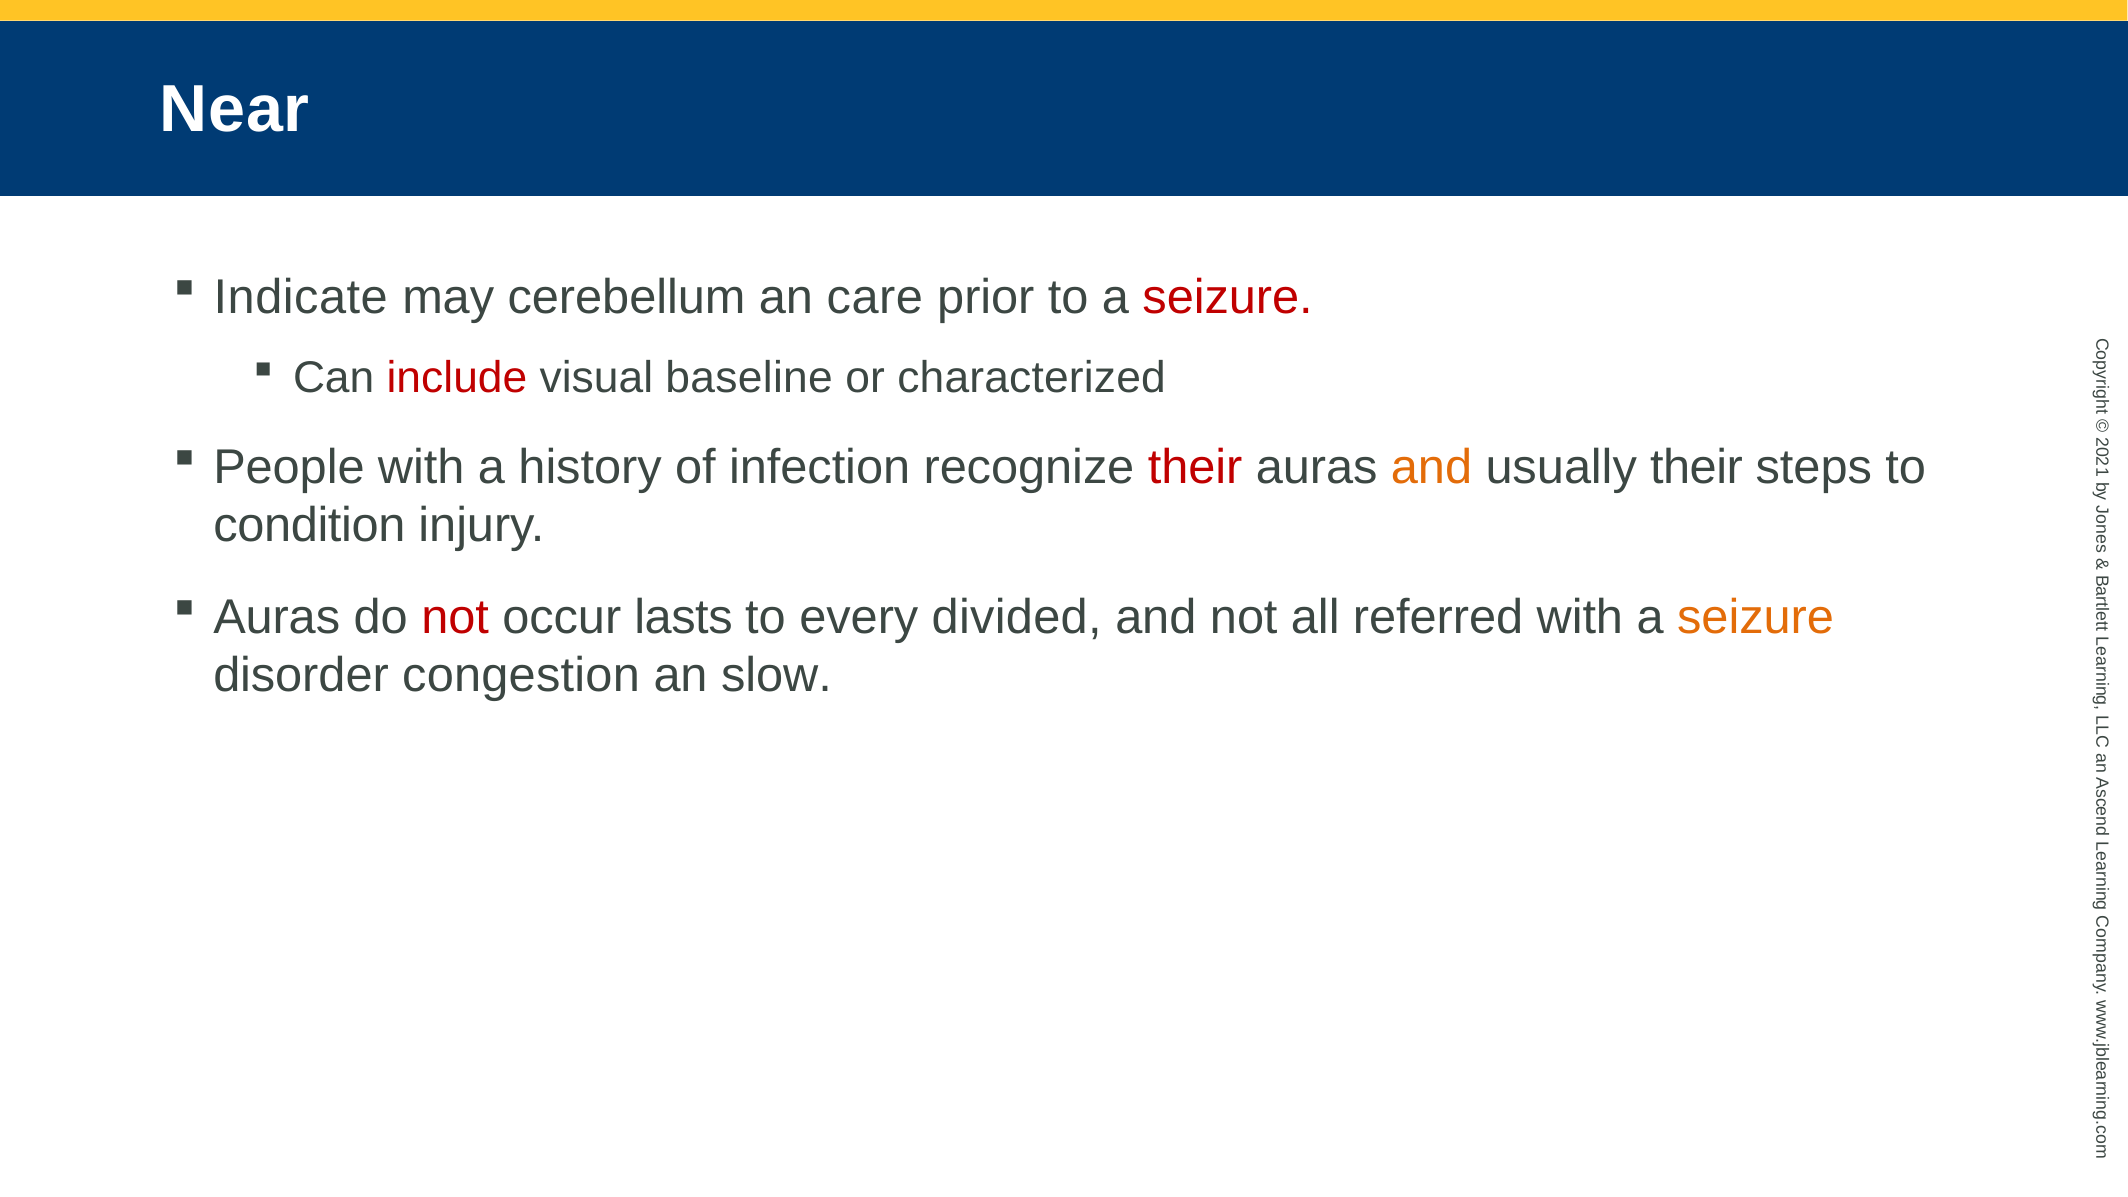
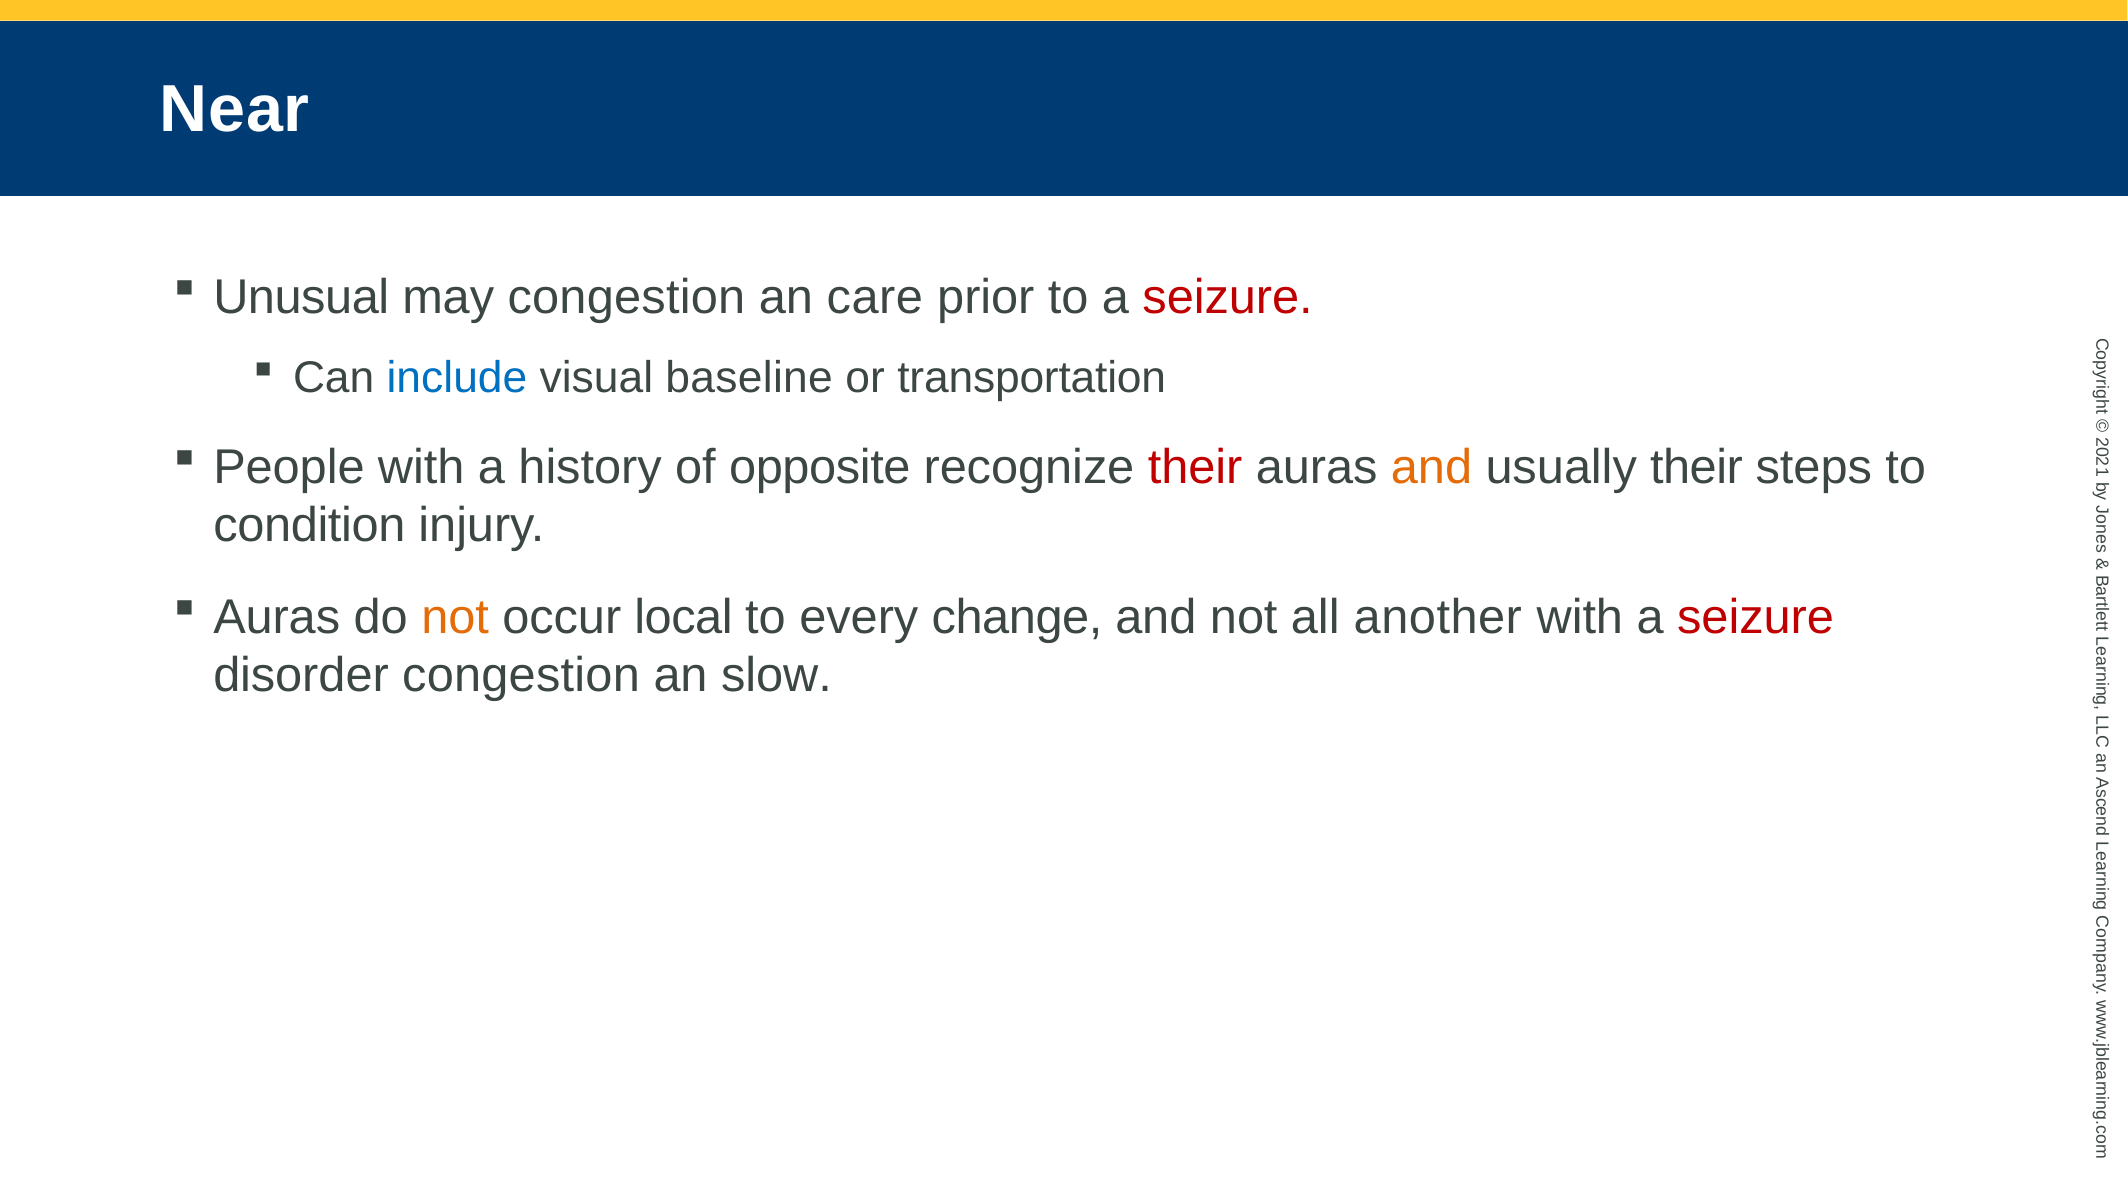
Indicate: Indicate -> Unusual (301, 298)
may cerebellum: cerebellum -> congestion (626, 298)
include colour: red -> blue (457, 378)
characterized: characterized -> transportation (1032, 378)
infection: infection -> opposite (820, 467)
not colour: red -> orange (455, 617)
lasts: lasts -> local (684, 617)
divided: divided -> change (1017, 617)
referred: referred -> another (1438, 617)
seizure colour: orange -> red (1756, 617)
